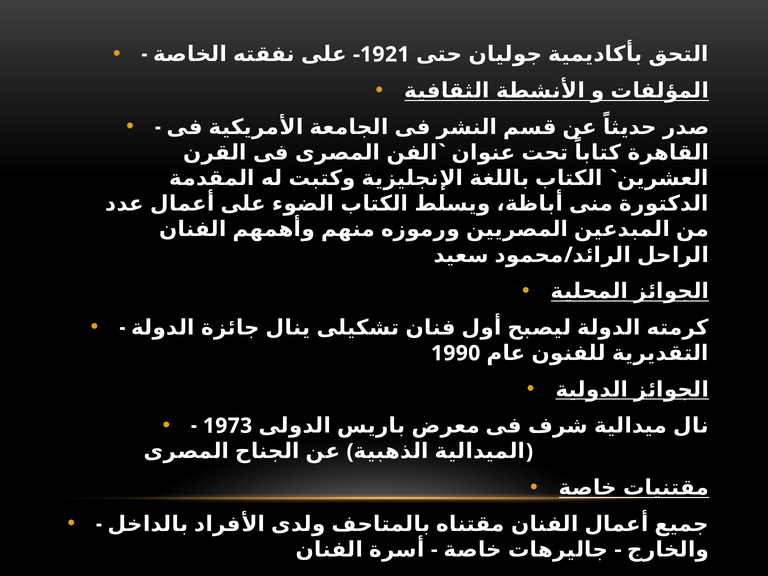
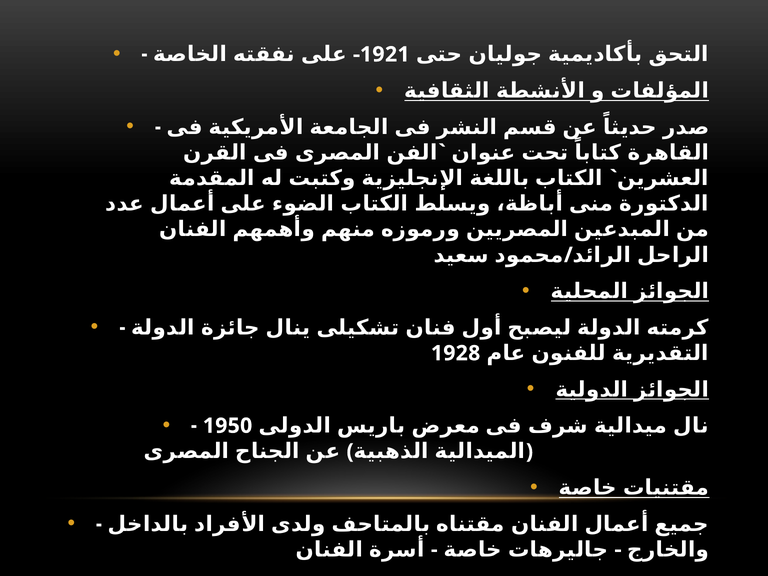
1990: 1990 -> 1928 (456, 353)
1973: 1973 -> 1950 (228, 426)
